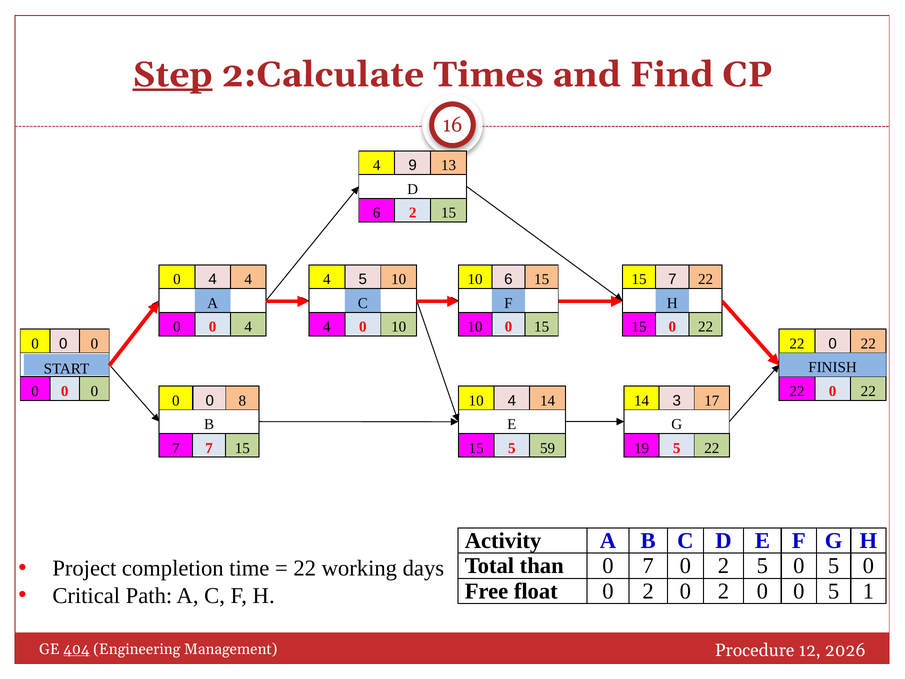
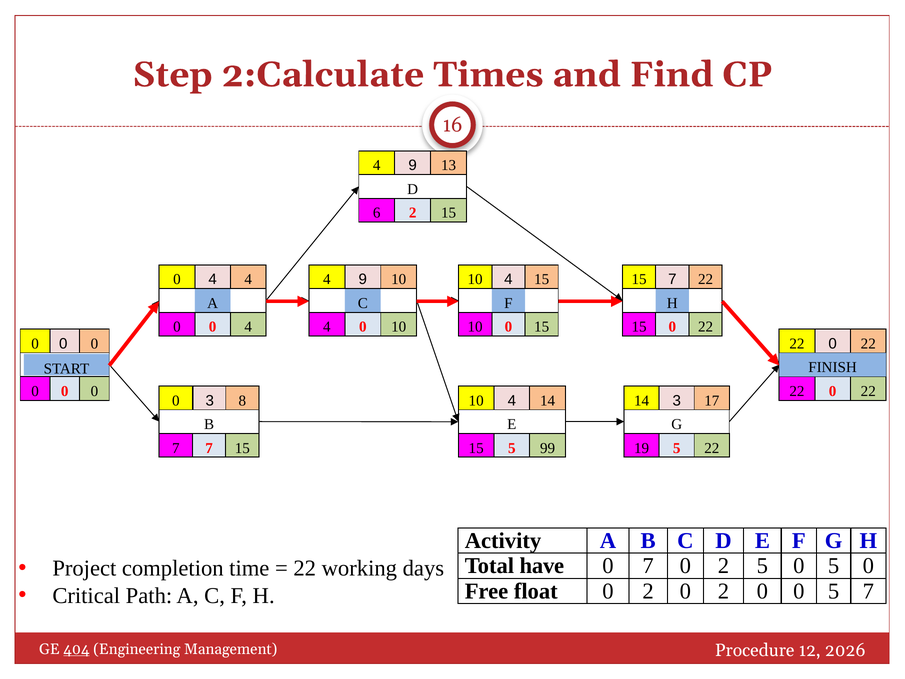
Step underline: present -> none (173, 75)
5: 5 -> 9 (363, 279)
6: 6 -> 4 (508, 279)
0: 0 -> 3 (210, 401)
59: 59 -> 99 (548, 448)
than: than -> have (542, 566)
5 1: 1 -> 7 (868, 591)
